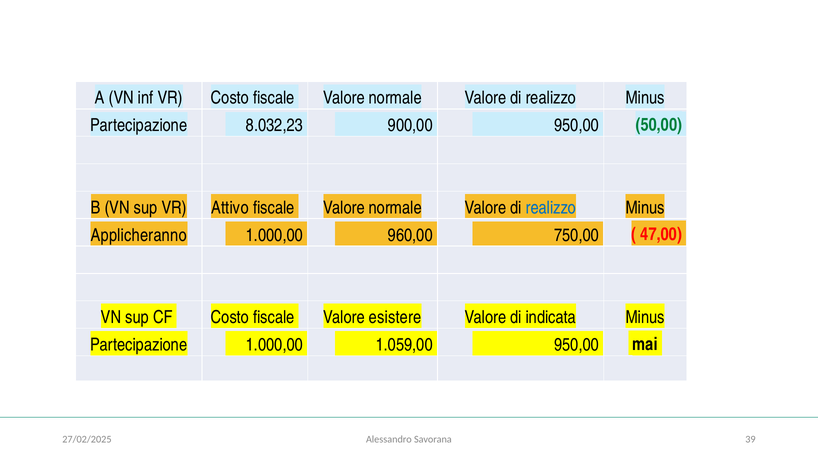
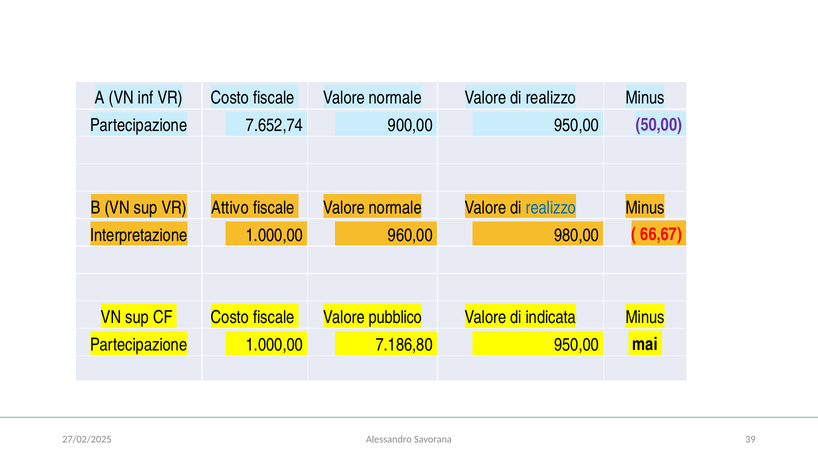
8.032,23: 8.032,23 -> 7.652,74 (274, 126)
50,00 colour: green -> purple (659, 125)
Applicheranno: Applicheranno -> Interpretazione (139, 235)
750,00: 750,00 -> 980,00 (577, 235)
47,00: 47,00 -> 66,67 (661, 235)
esistere: esistere -> pubblico (395, 317)
1.059,00: 1.059,00 -> 7.186,80 (404, 345)
